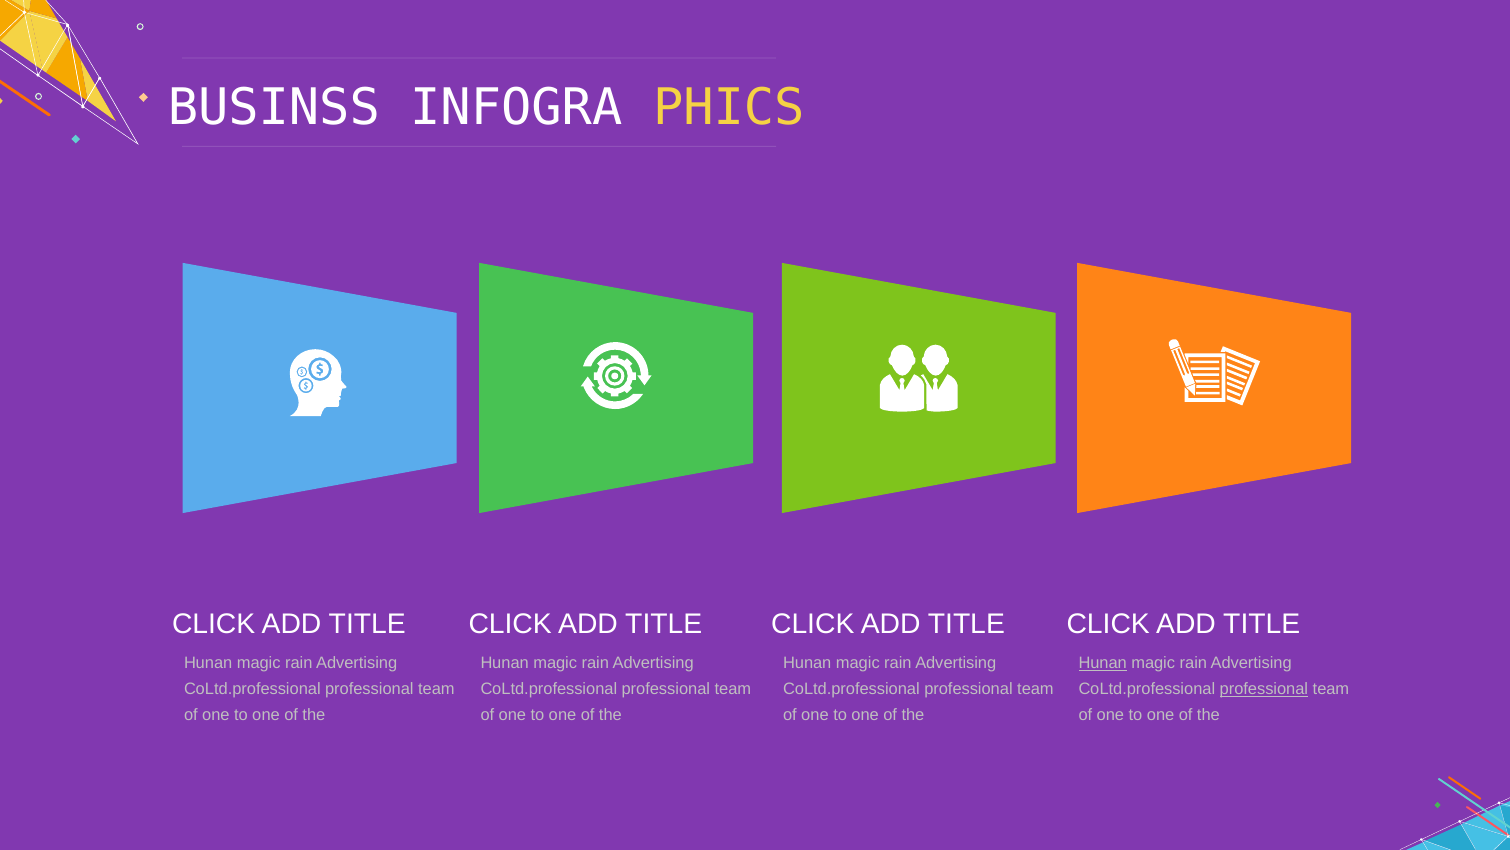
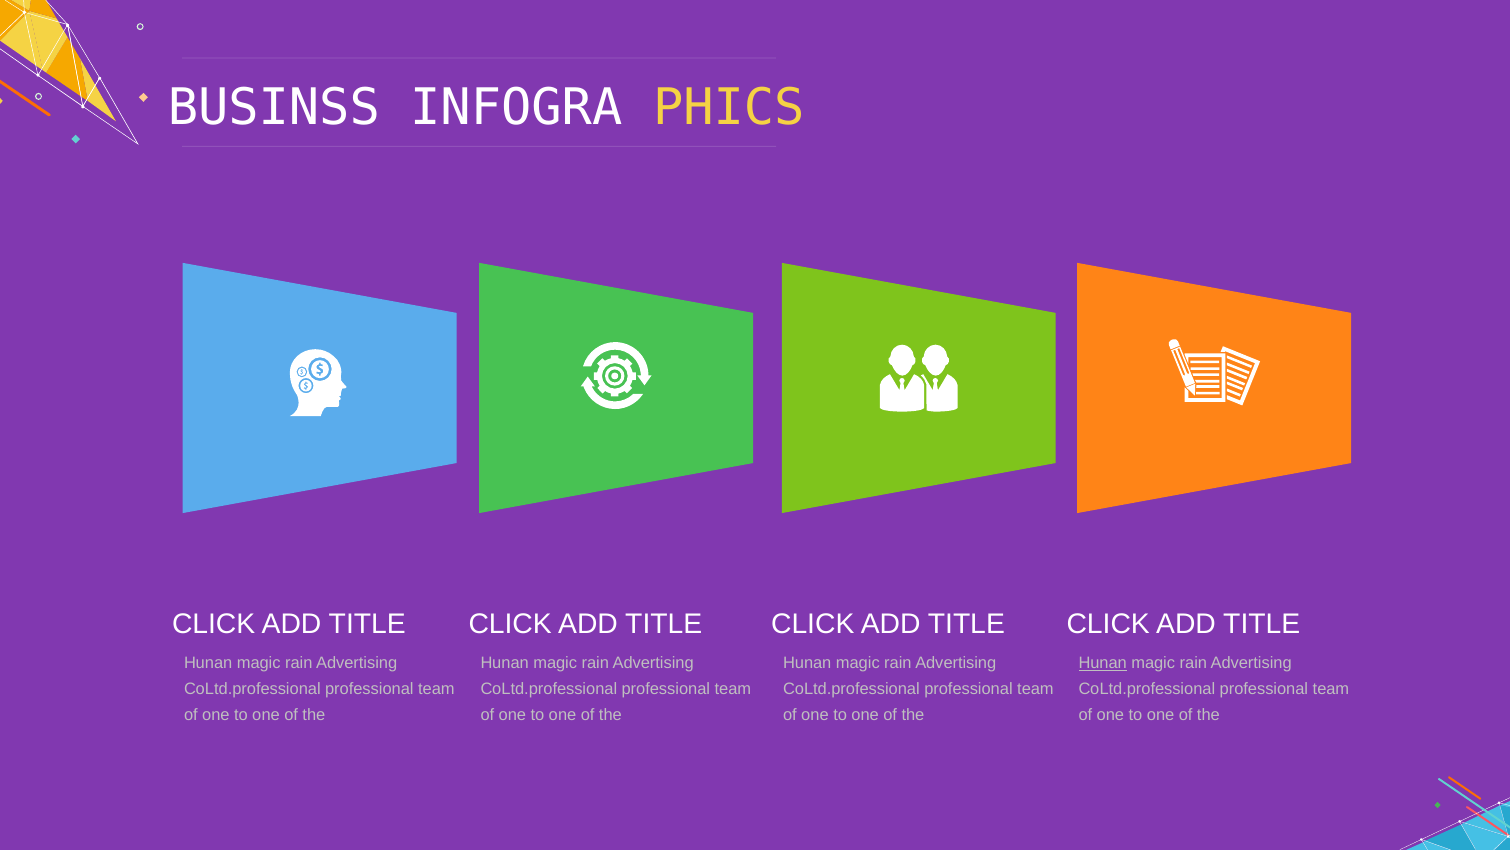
professional underline: present -> none (1264, 688)
